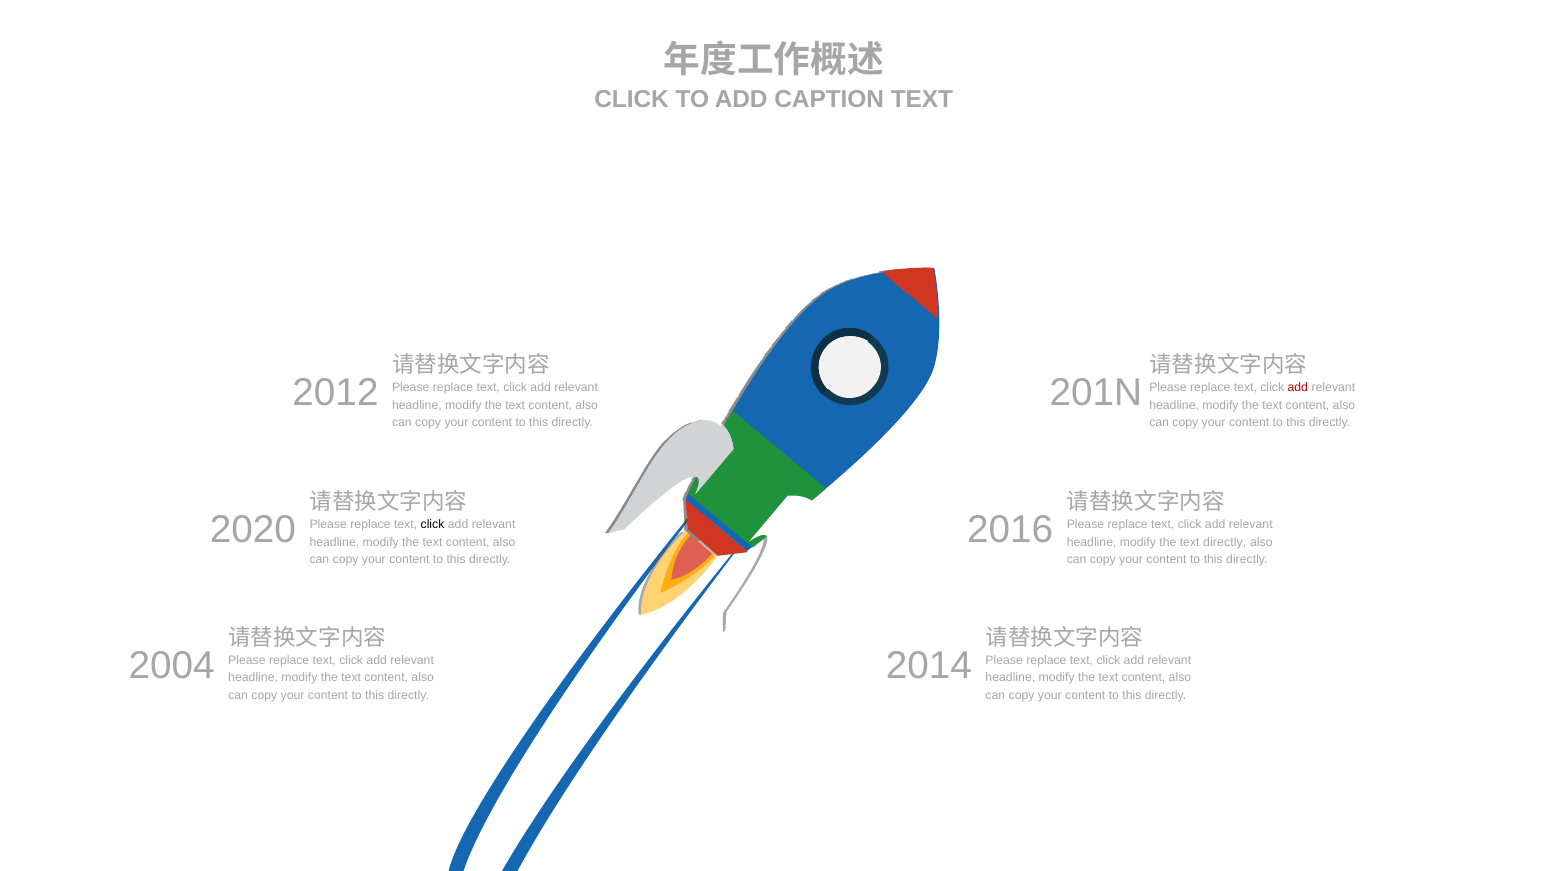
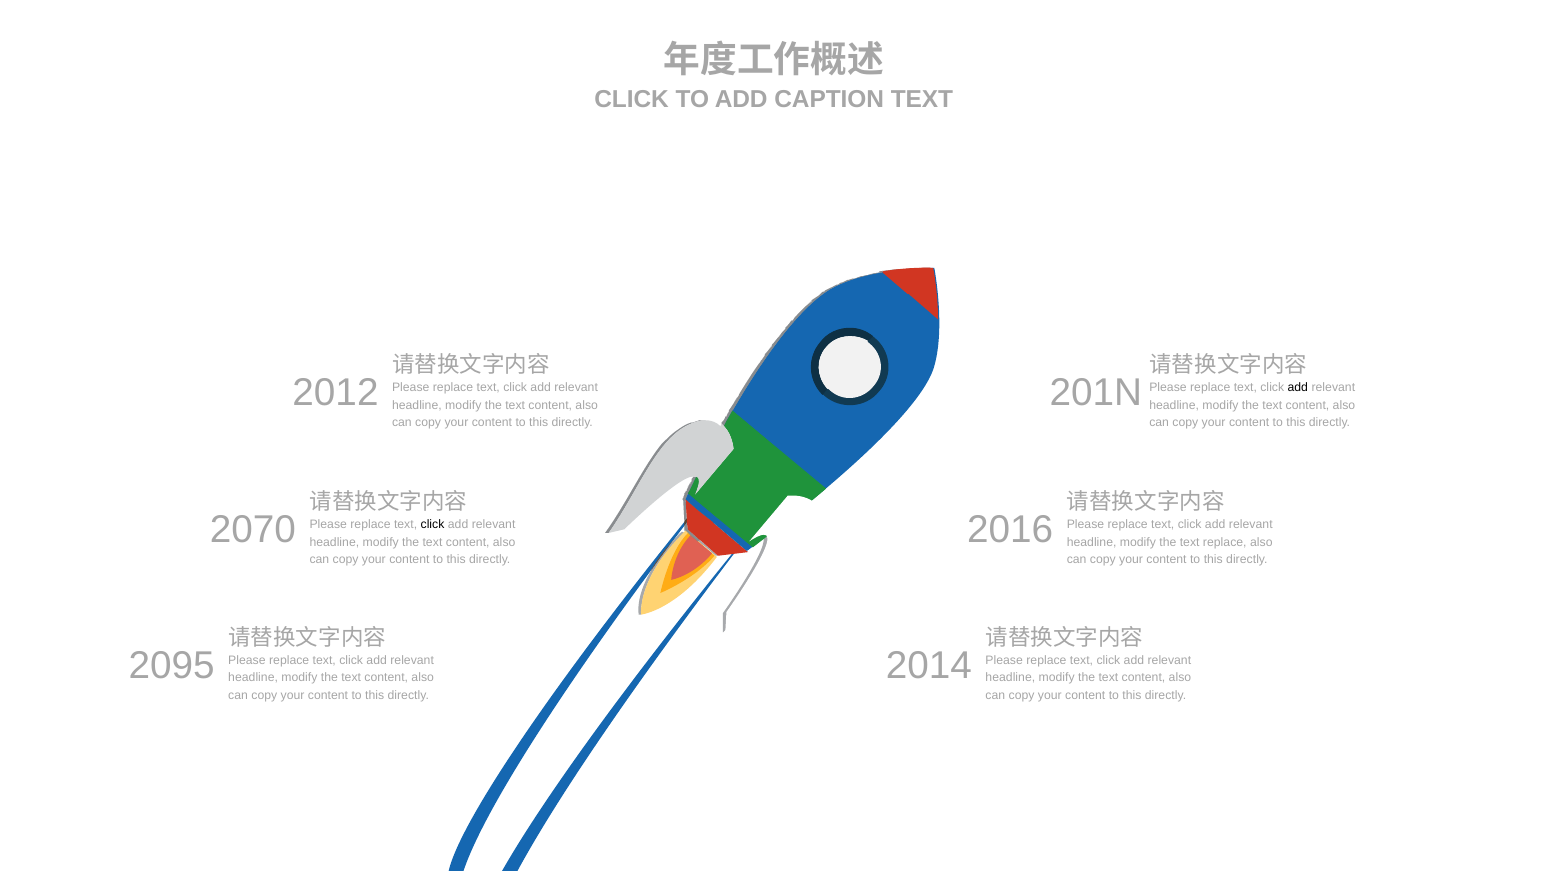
add colour: red -> black (1298, 387)
2020: 2020 -> 2070 (253, 530)
text directly: directly -> replace (1225, 542)
2004: 2004 -> 2095 (172, 665)
